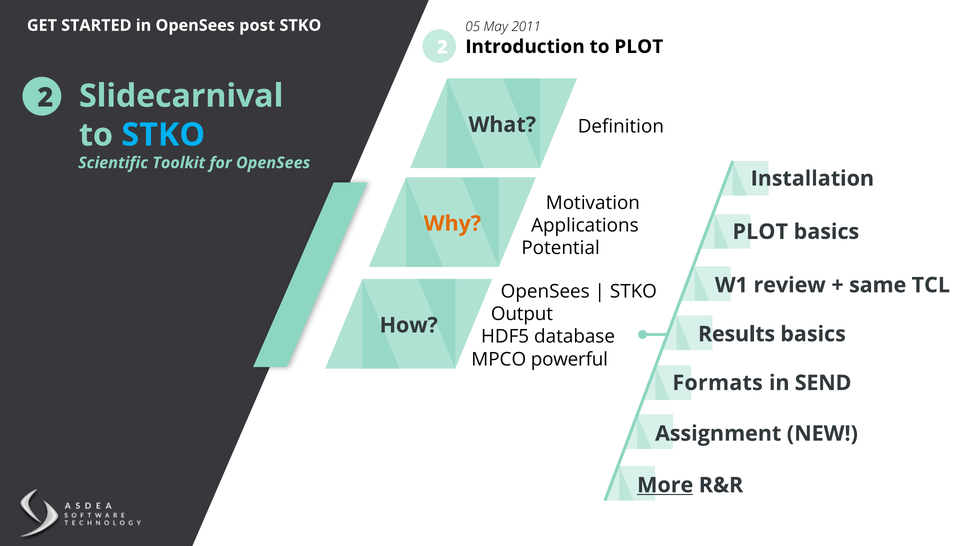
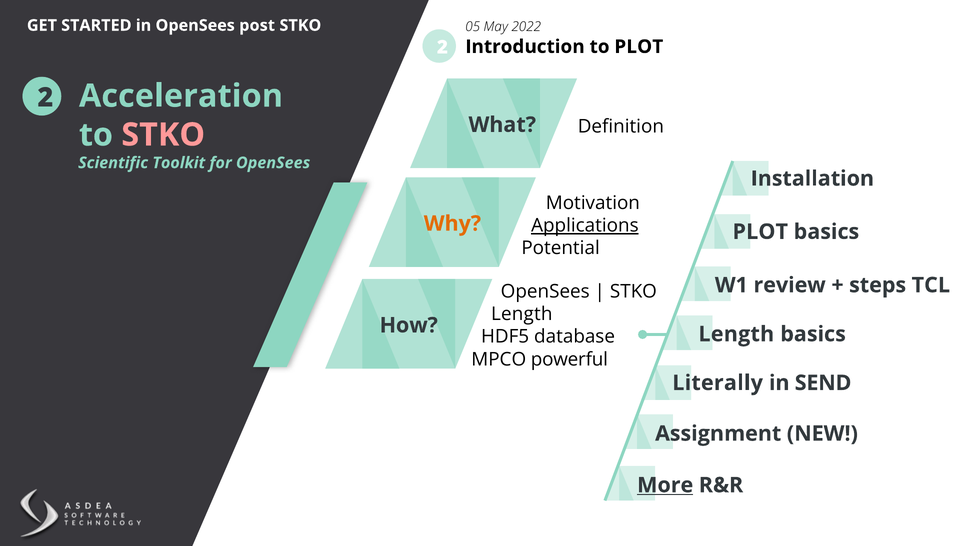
2011: 2011 -> 2022 (526, 27)
Slidecarnival: Slidecarnival -> Acceleration (181, 96)
STKO colour: light blue -> pink (163, 135)
Applications underline: none -> present (585, 225)
same: same -> steps (878, 285)
Output: Output -> Length (522, 314)
Results: Results -> Length (736, 334)
Formats: Formats -> Literally (718, 383)
